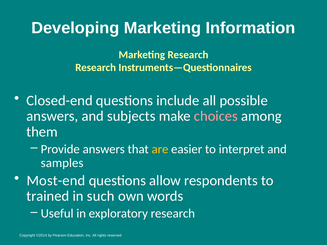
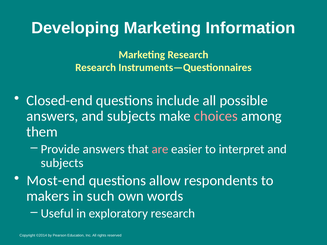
are colour: yellow -> pink (160, 149)
samples: samples -> subjects (62, 163)
trained: trained -> makers (48, 196)
